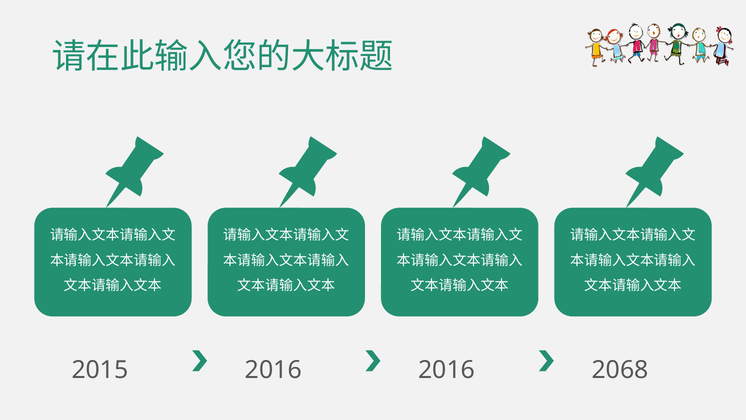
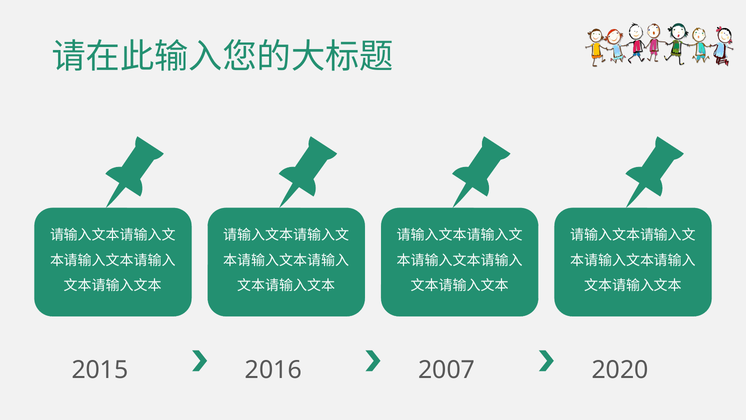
2016: 2016 -> 2007 (447, 370)
2068: 2068 -> 2020 (620, 370)
